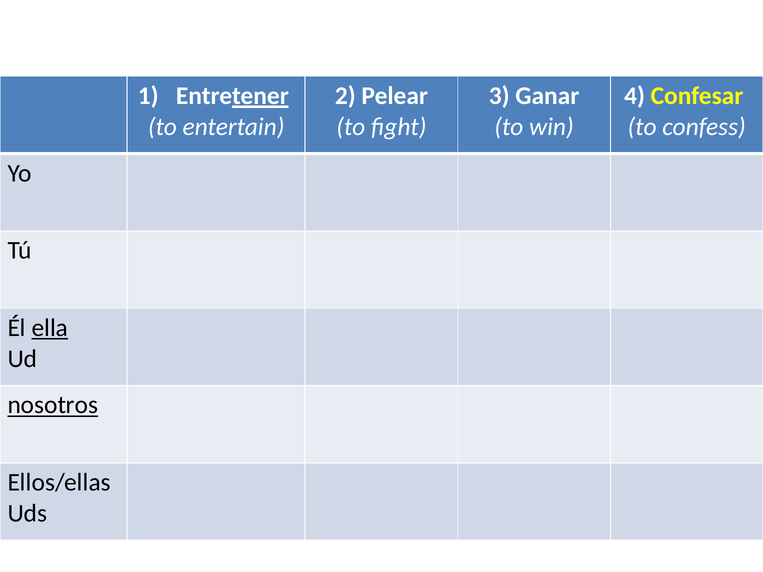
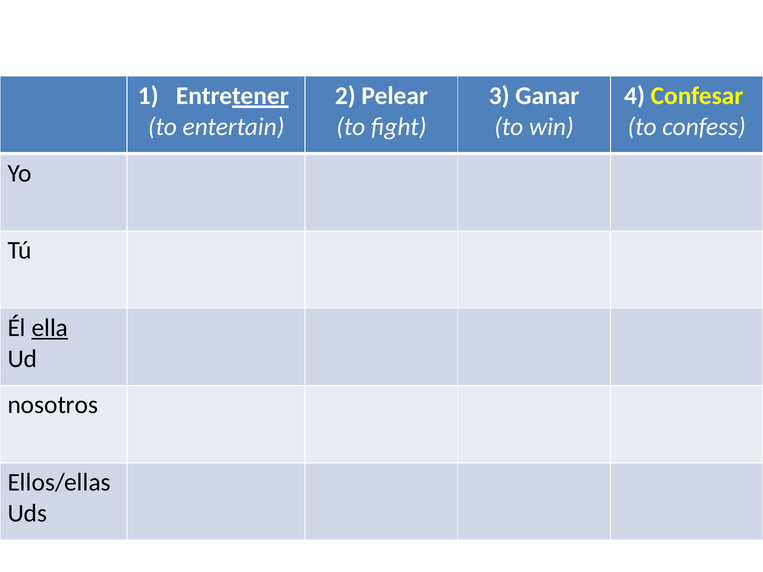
nosotros underline: present -> none (53, 405)
